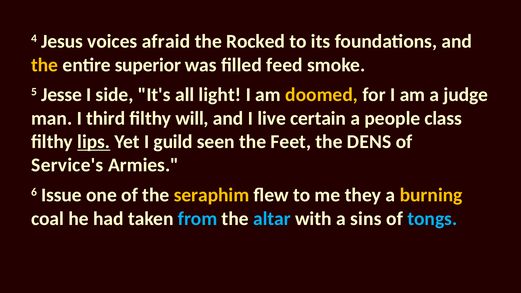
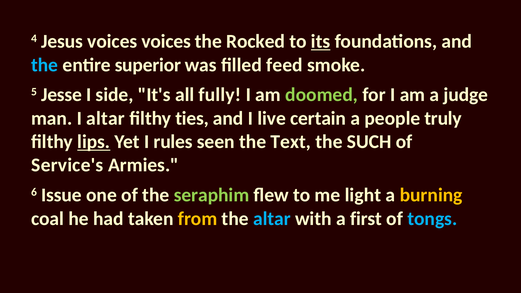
voices afraid: afraid -> voices (166, 41)
its underline: none -> present (321, 41)
the colour: yellow -> light blue (45, 65)
light: light -> fully (220, 95)
doomed colour: yellow -> light green (322, 95)
I third: third -> altar (106, 118)
will: will -> ties (192, 118)
class: class -> truly (443, 118)
guild: guild -> rules (173, 142)
Feet: Feet -> Text (291, 142)
DENS: DENS -> SUCH (369, 142)
seraphim colour: yellow -> light green (212, 195)
they: they -> light (363, 195)
from colour: light blue -> yellow (198, 219)
sins: sins -> first (366, 219)
